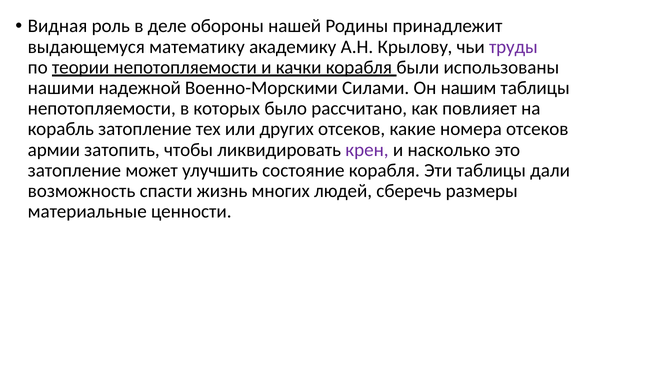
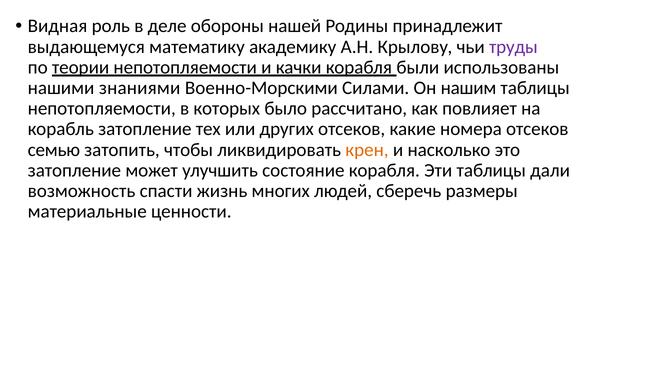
надежной: надежной -> знаниями (140, 88)
армии: армии -> семью (54, 150)
крен colour: purple -> orange (367, 150)
